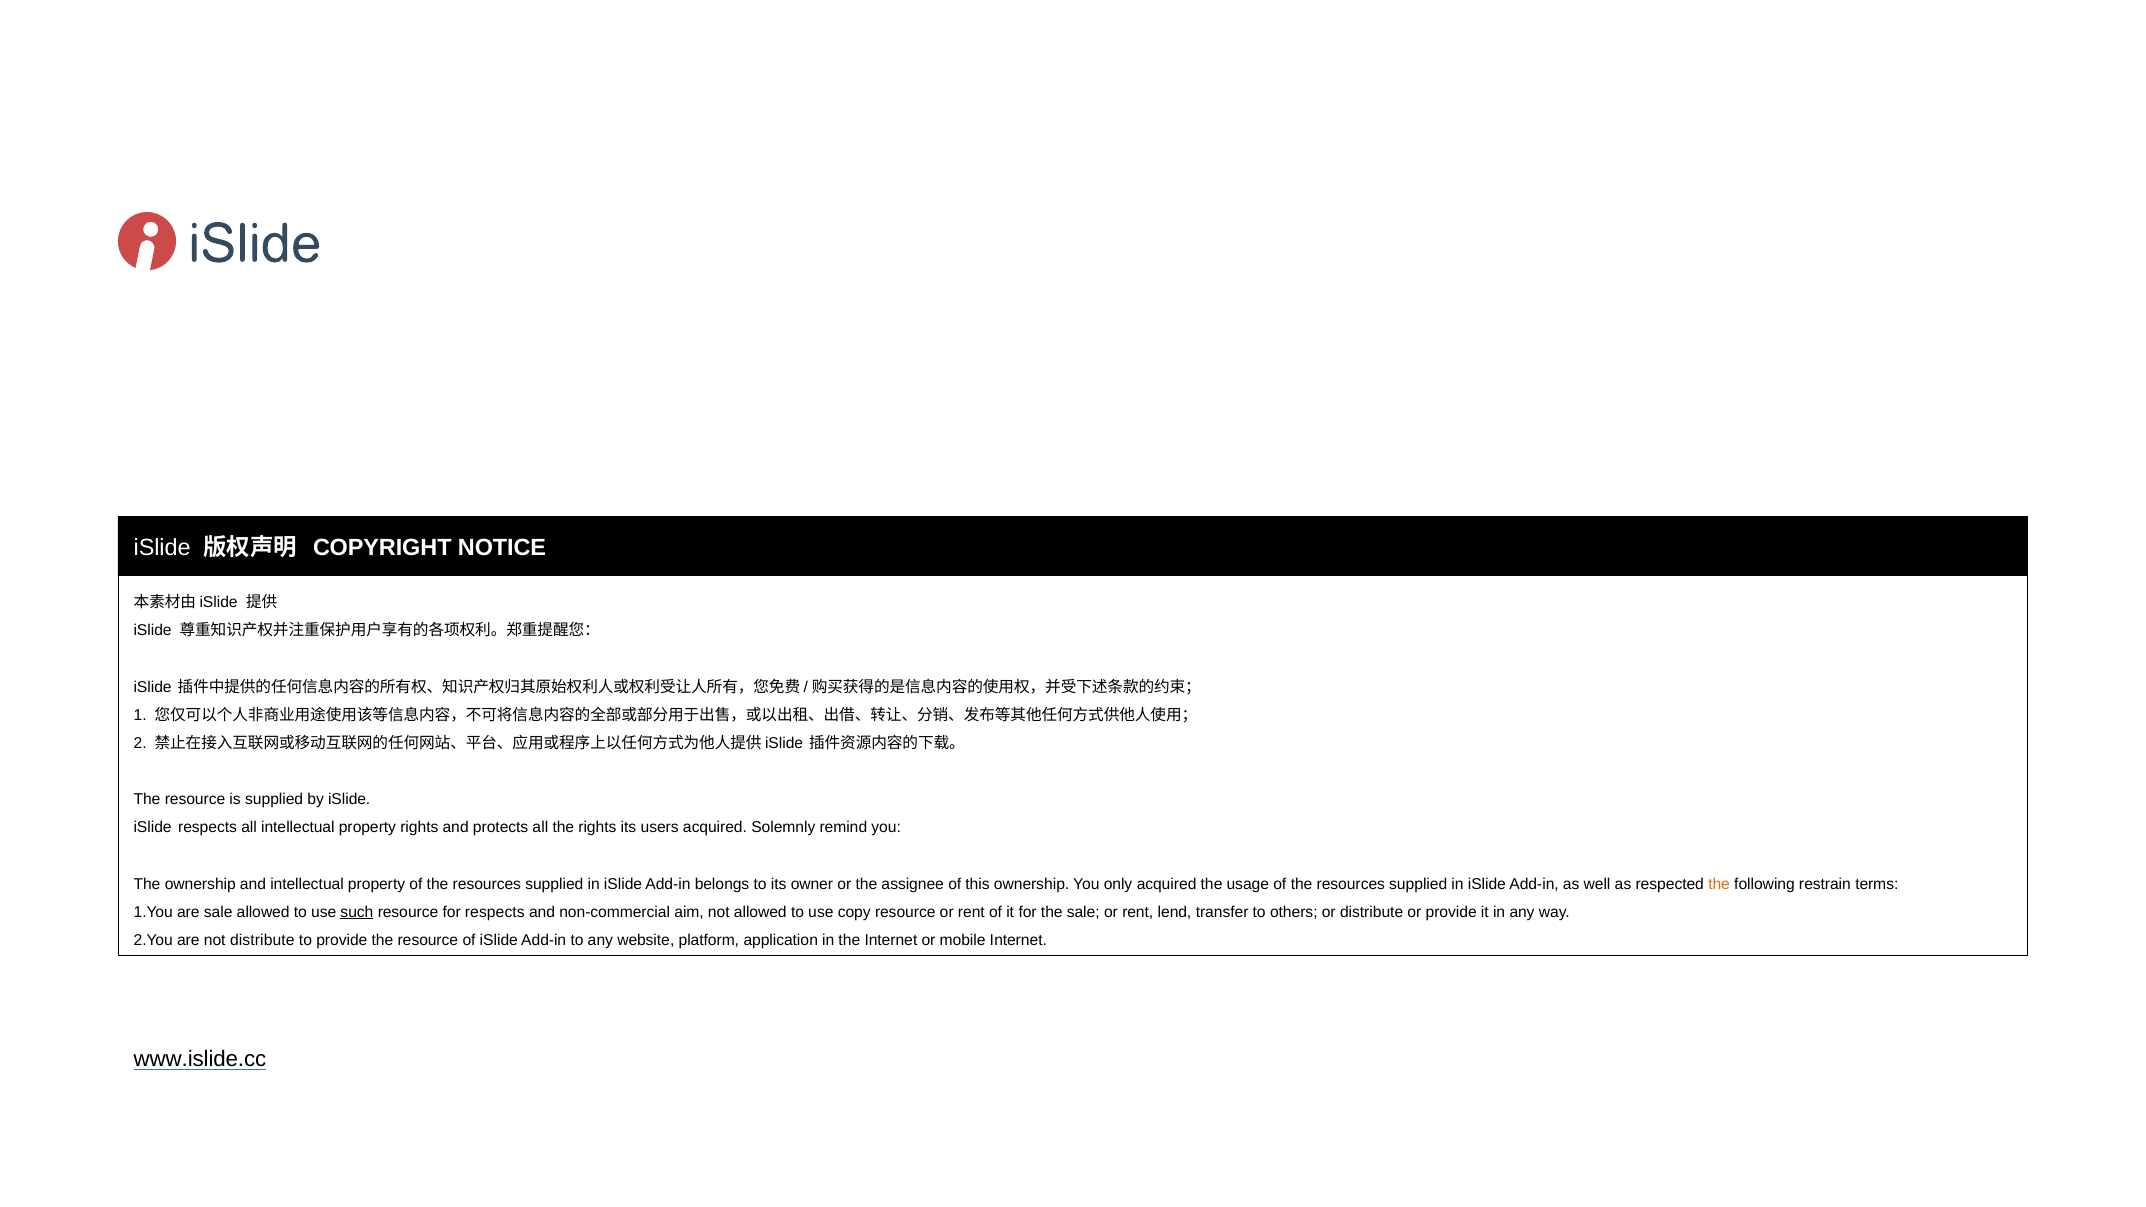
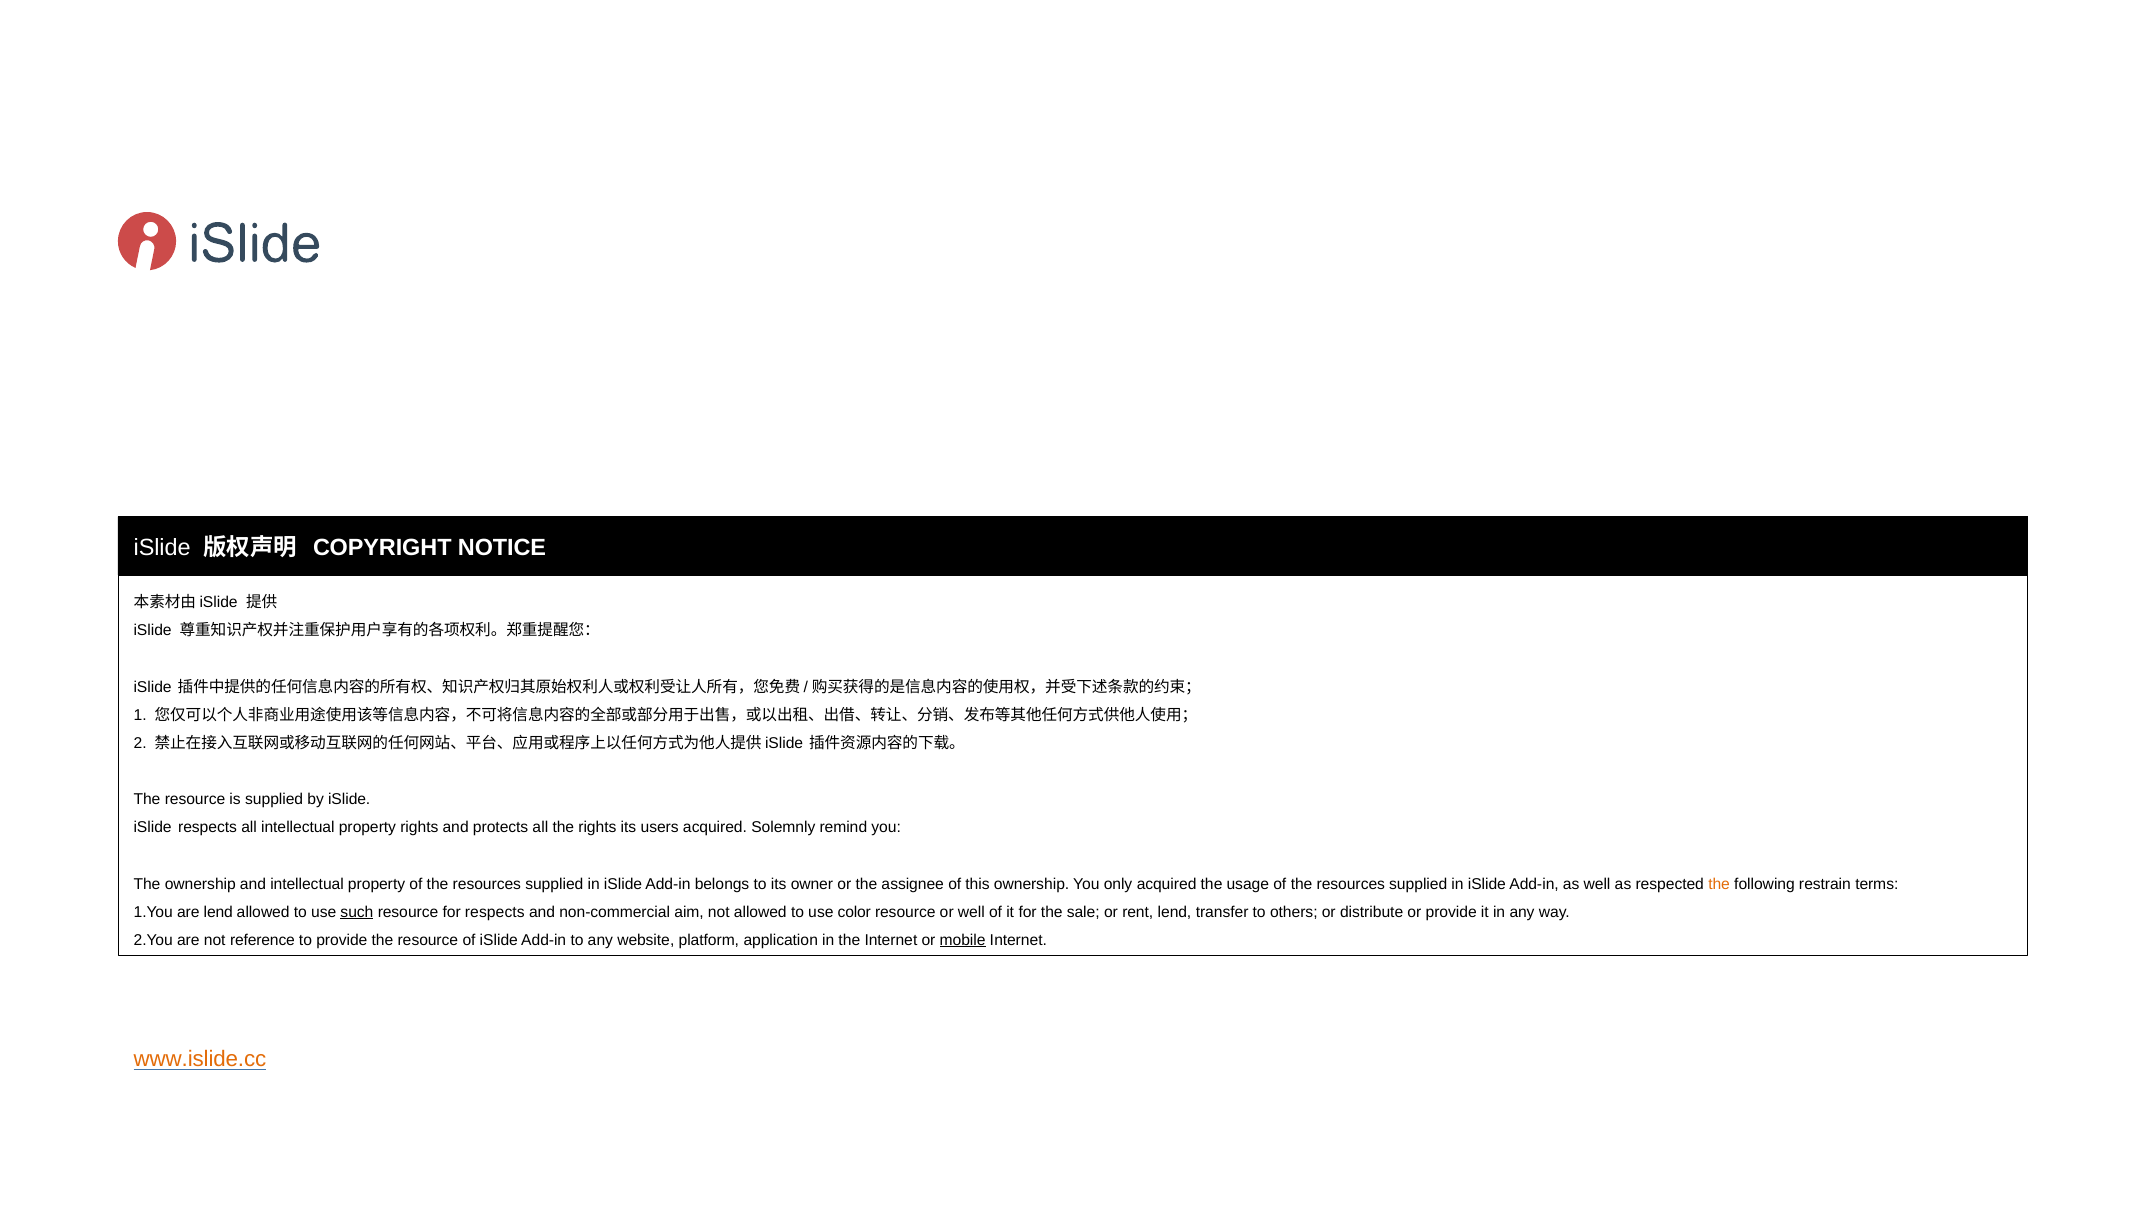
are sale: sale -> lend (218, 912)
copy: copy -> color (854, 912)
resource or rent: rent -> well (971, 912)
not distribute: distribute -> reference (262, 940)
mobile underline: none -> present (963, 940)
www.islide.cc colour: black -> orange (200, 1059)
